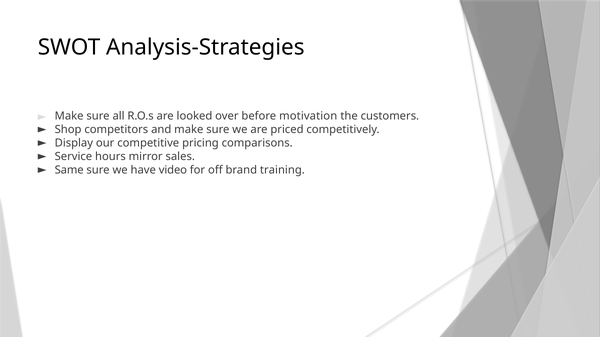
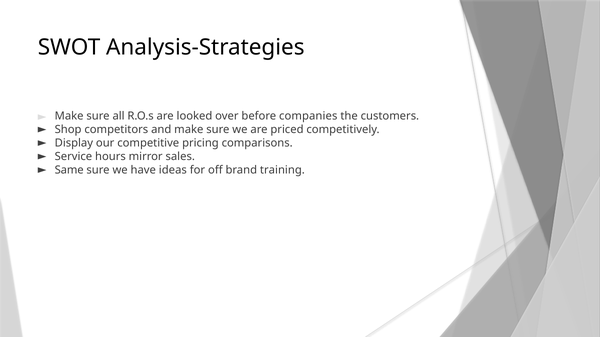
motivation: motivation -> companies (308, 116)
video: video -> ideas (173, 170)
